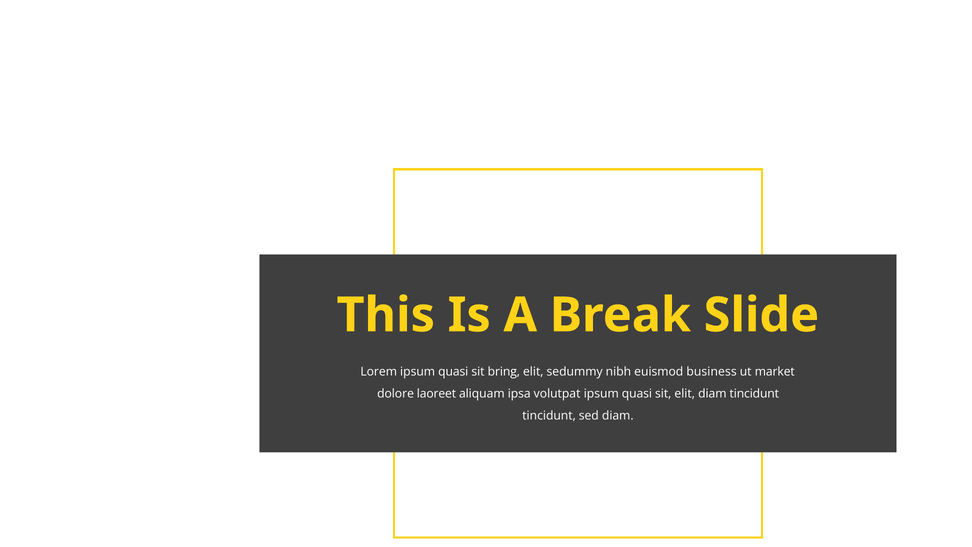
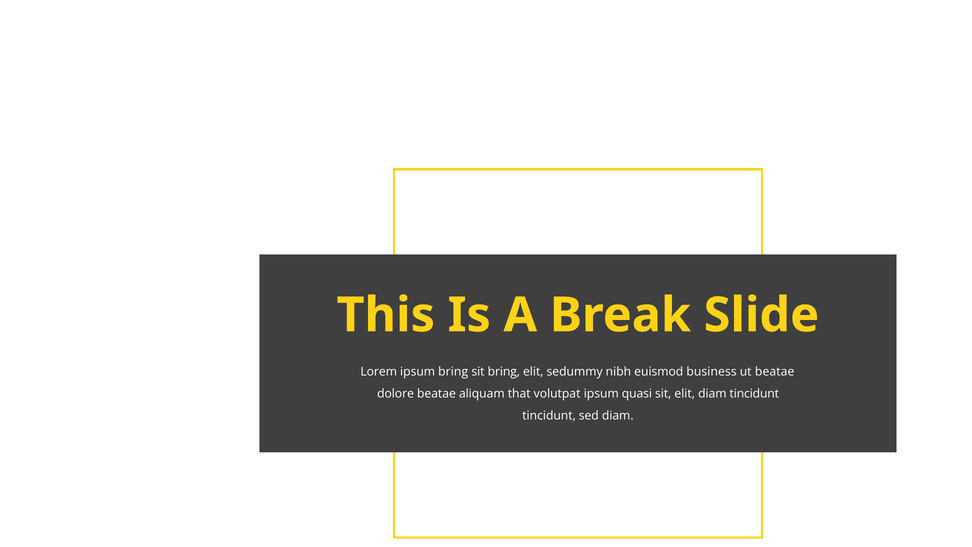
Lorem ipsum quasi: quasi -> bring (453, 372)
ut market: market -> beatae (775, 372)
dolore laoreet: laoreet -> beatae (436, 394)
ipsa: ipsa -> that (519, 394)
